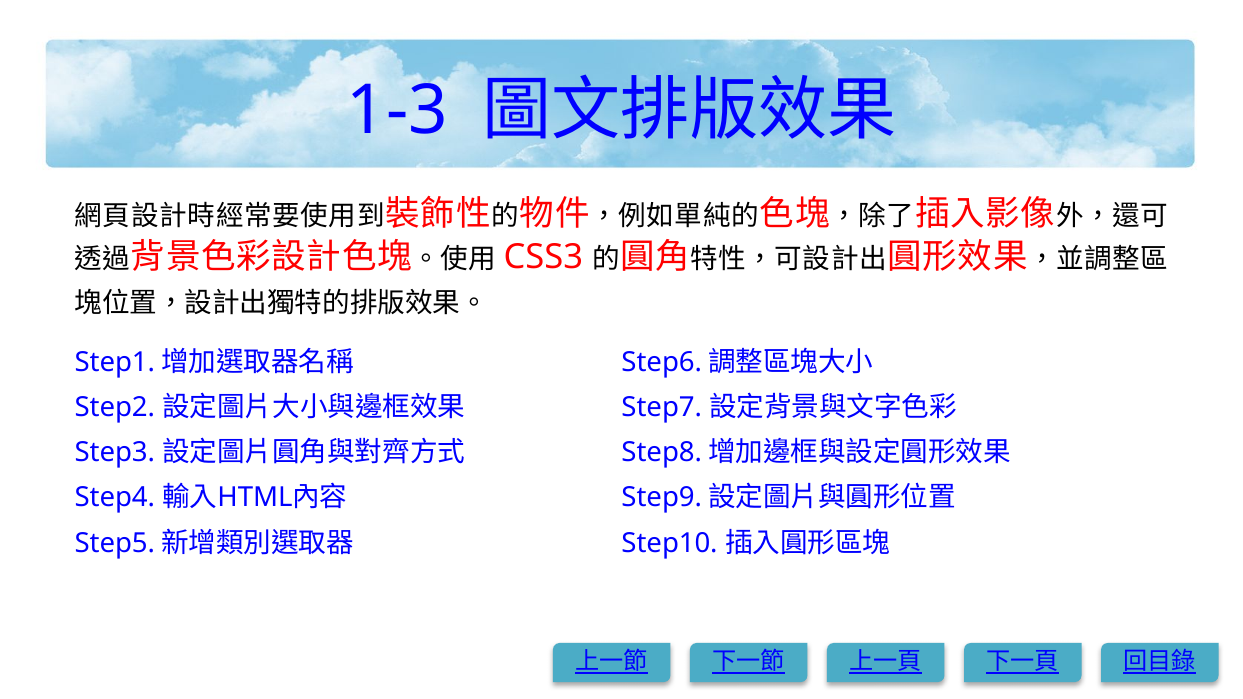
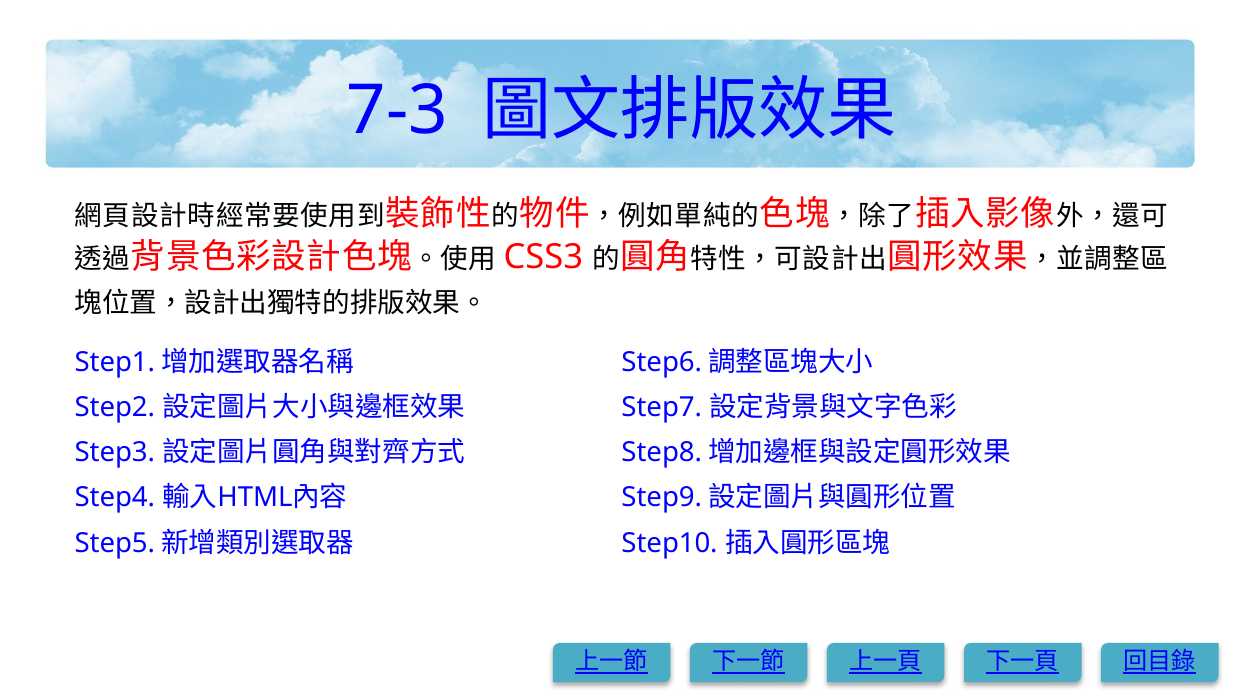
1-3: 1-3 -> 7-3 (397, 111)
